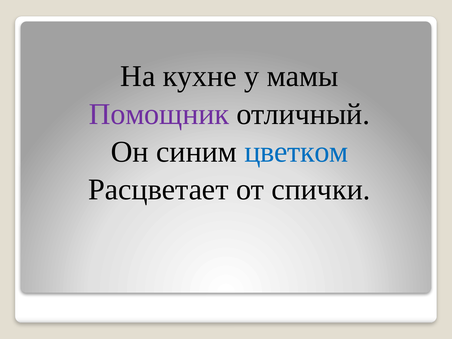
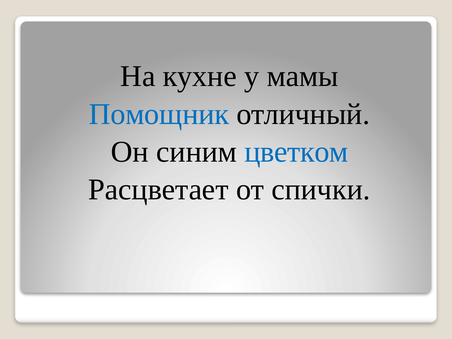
Помощник colour: purple -> blue (159, 114)
